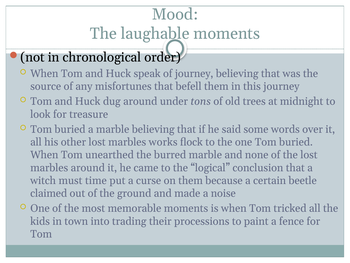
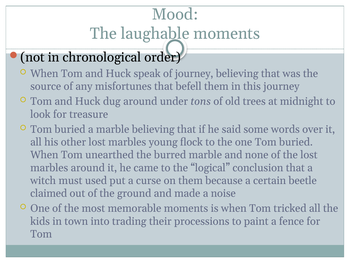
works: works -> young (163, 142)
time: time -> used (96, 180)
